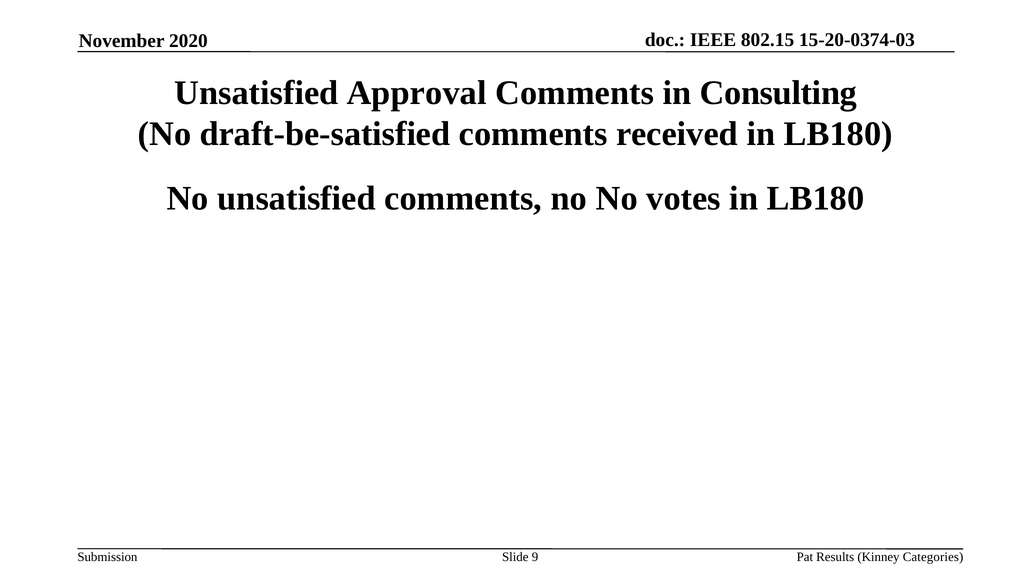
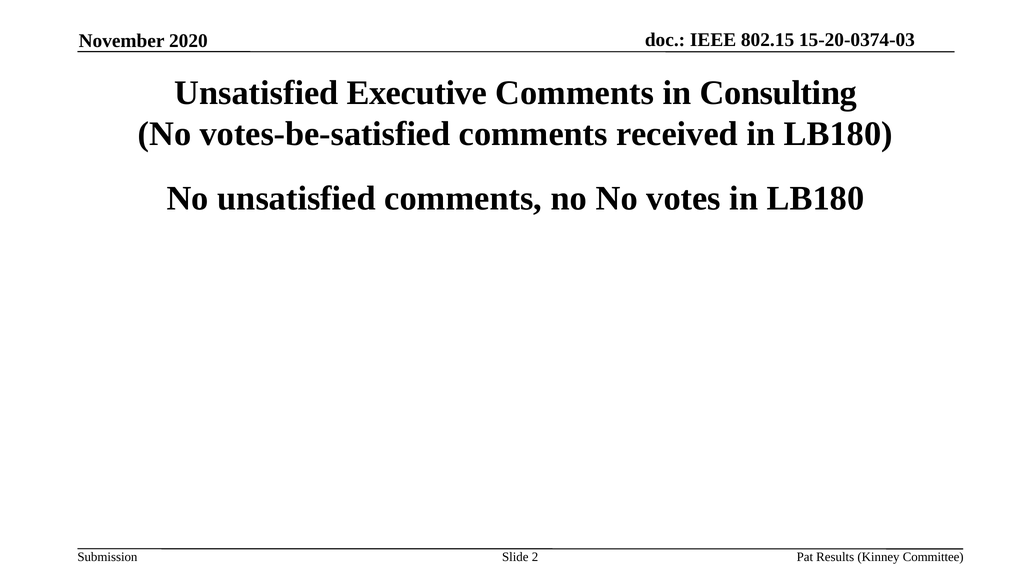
Approval: Approval -> Executive (417, 93)
draft-be-satisfied: draft-be-satisfied -> votes-be-satisfied (325, 134)
Categories: Categories -> Committee (933, 557)
9: 9 -> 2 (535, 557)
